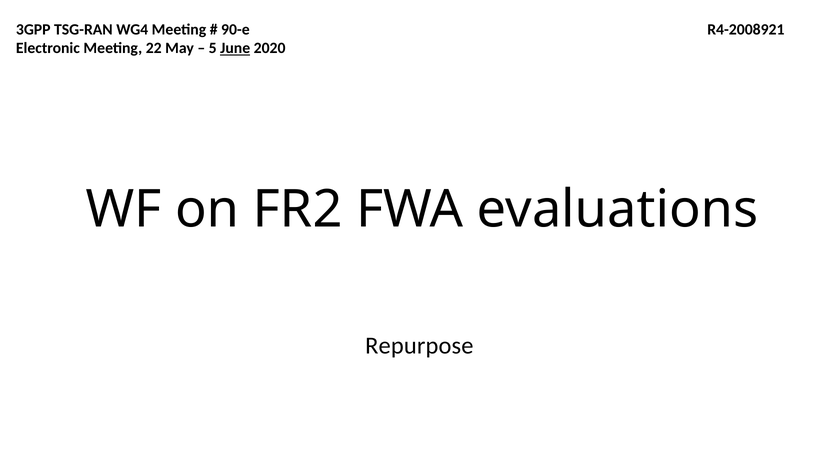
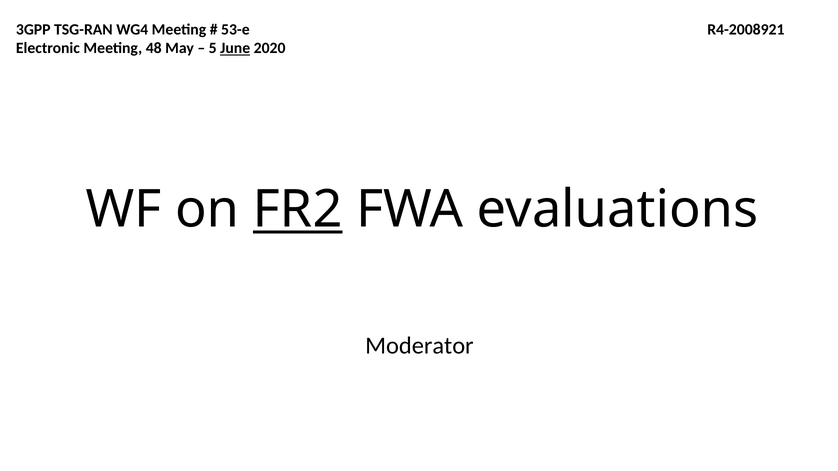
90-e: 90-e -> 53-e (235, 29)
22: 22 -> 48 (154, 48)
FR2 underline: none -> present (298, 209)
Repurpose: Repurpose -> Moderator (419, 346)
